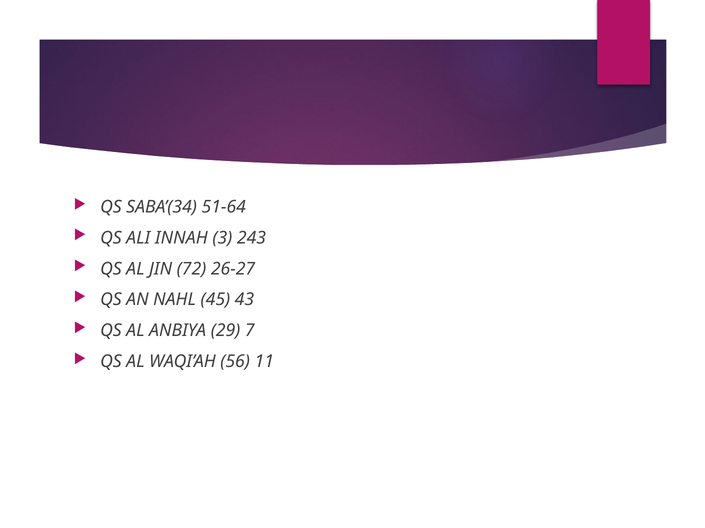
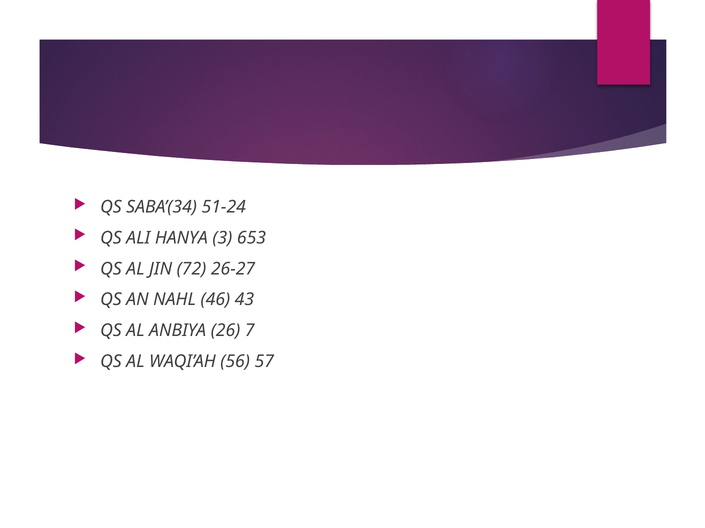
51-64: 51-64 -> 51-24 (224, 207)
INNAH: INNAH -> HANYA (181, 238)
243: 243 -> 653 (251, 238)
45: 45 -> 46 (215, 300)
29: 29 -> 26 (226, 331)
11: 11 -> 57 (264, 362)
